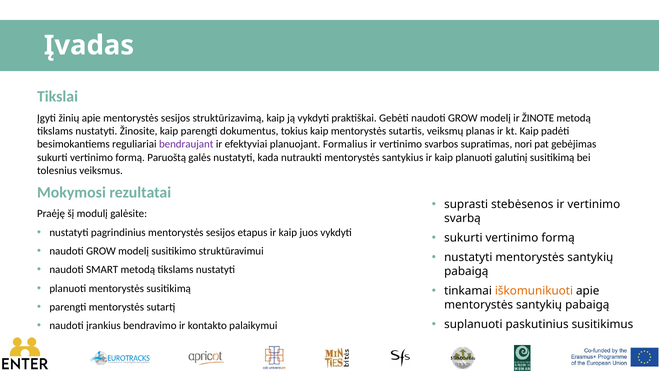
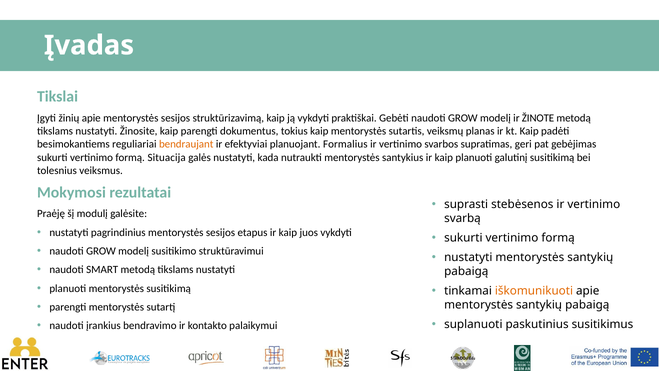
bendraujant colour: purple -> orange (186, 144)
nori: nori -> geri (523, 144)
Paruoštą: Paruoštą -> Situacija (167, 157)
